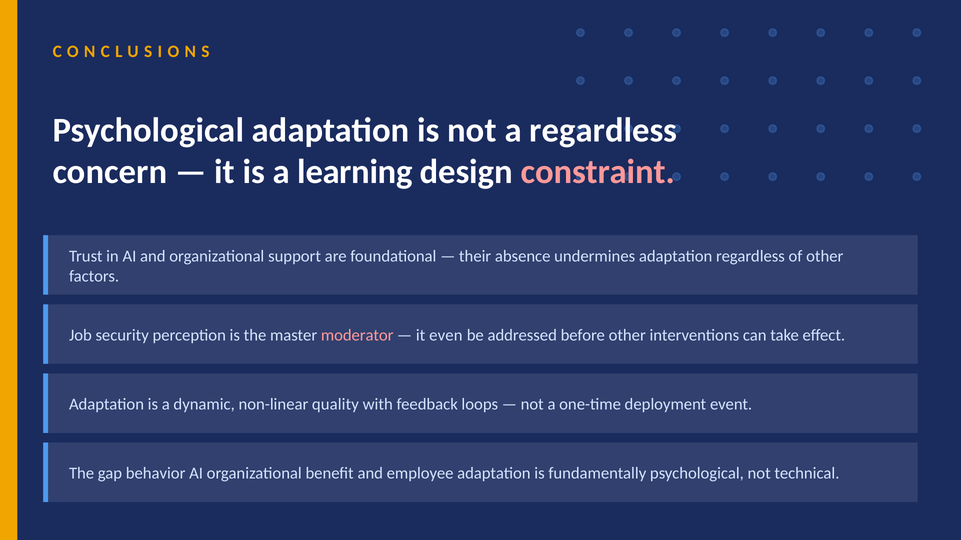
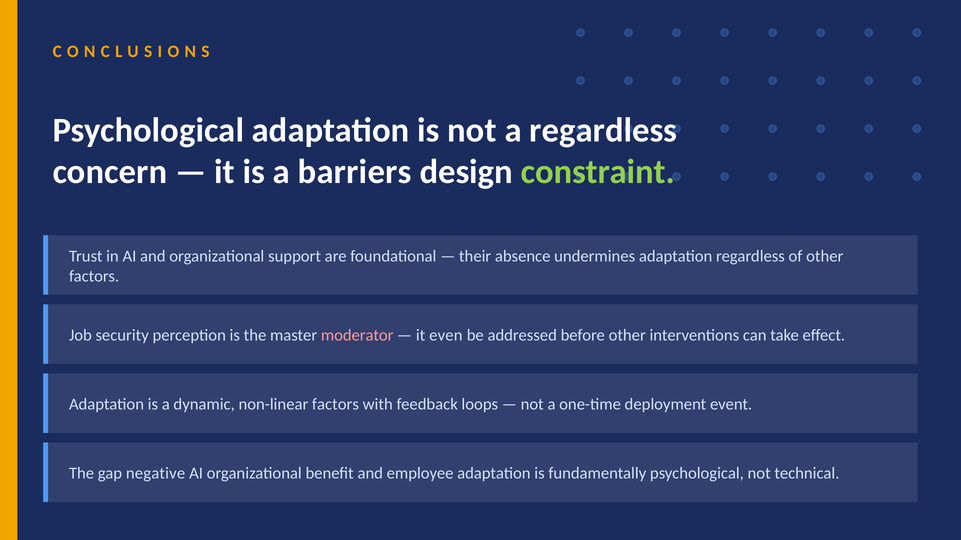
learning: learning -> barriers (355, 172)
constraint colour: pink -> light green (598, 172)
non-linear quality: quality -> factors (335, 405)
behavior: behavior -> negative (156, 474)
